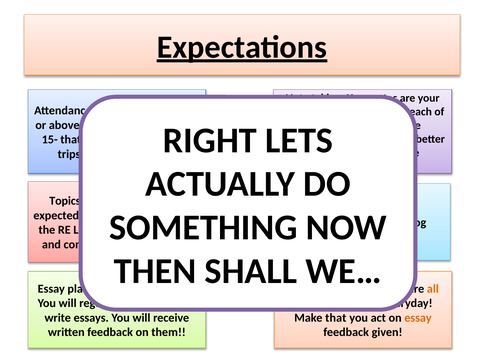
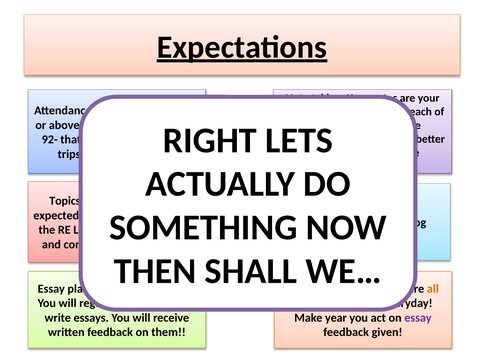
15-: 15- -> 92- (50, 140)
Make that: that -> year (336, 318)
essay colour: orange -> purple (418, 318)
